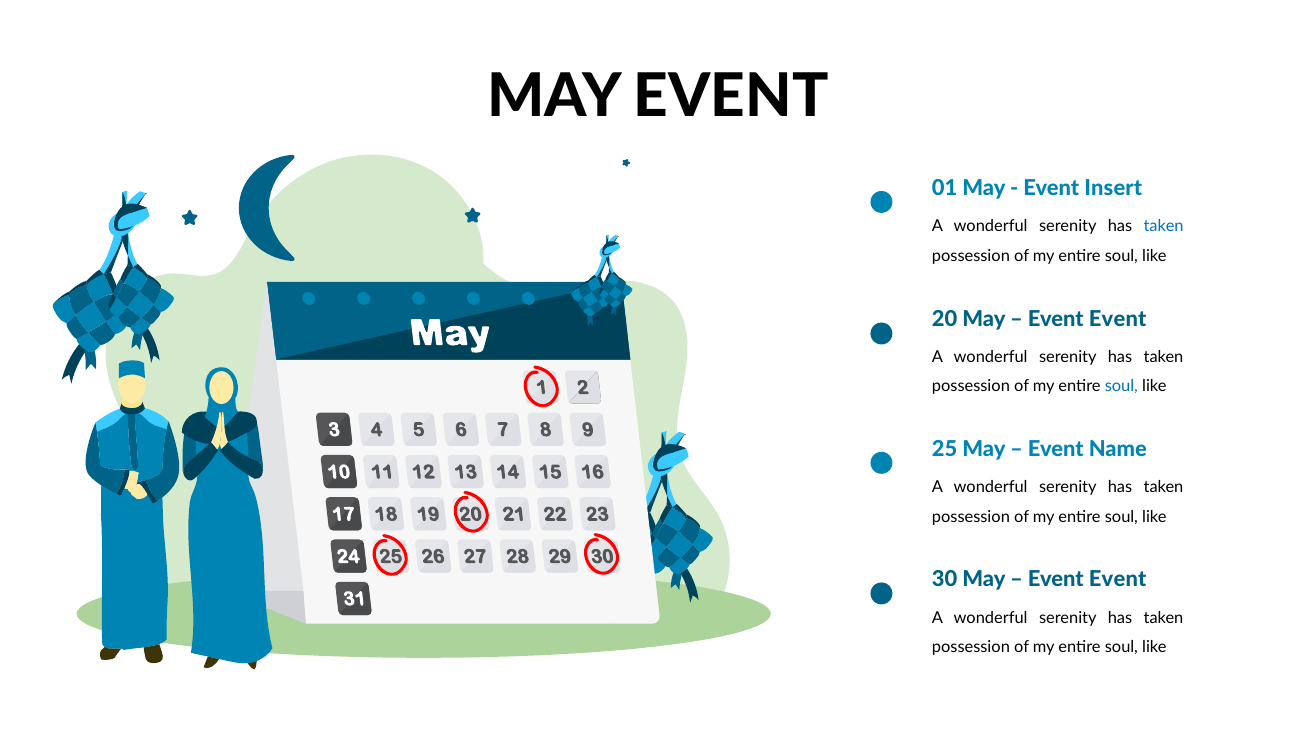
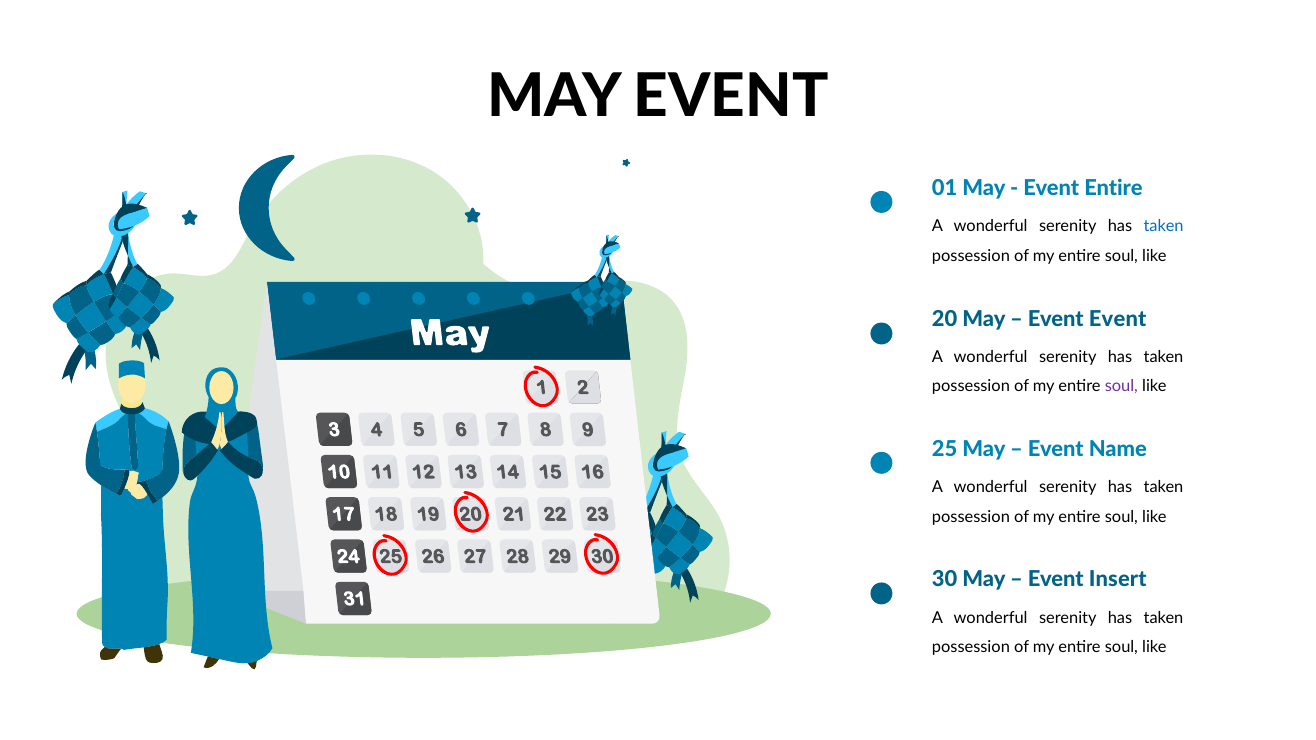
Event Insert: Insert -> Entire (1113, 188)
soul colour: blue -> purple (1121, 387)
Event: Event -> Insert (1118, 580)
